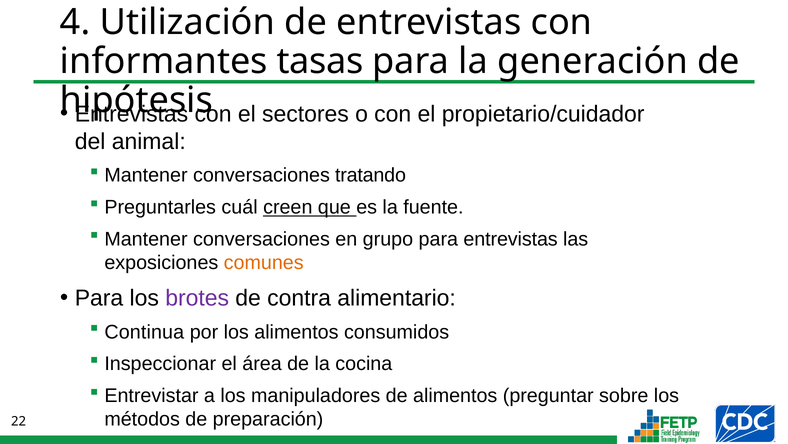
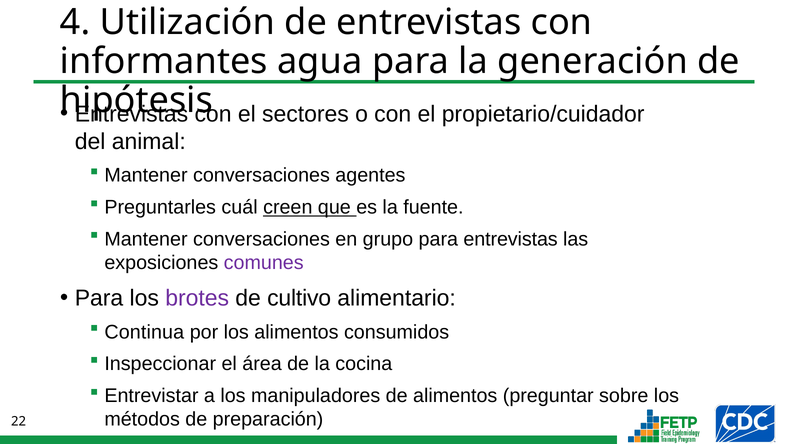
tasas: tasas -> agua (320, 61)
tratando: tratando -> agentes (370, 175)
comunes colour: orange -> purple (264, 262)
contra: contra -> cultivo (299, 298)
